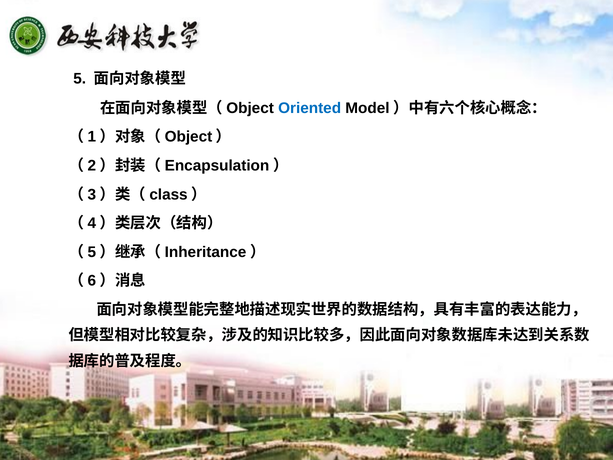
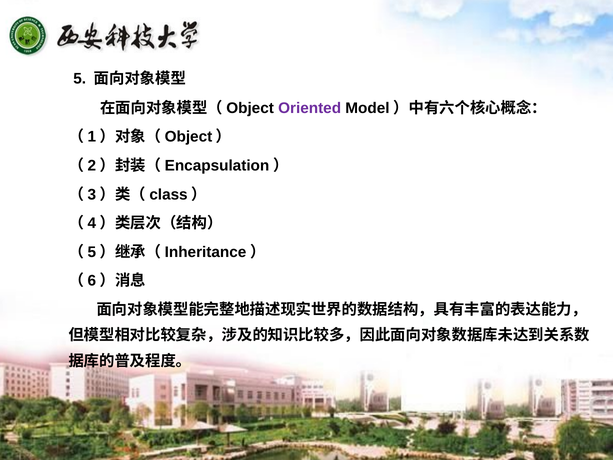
Oriented colour: blue -> purple (310, 108)
